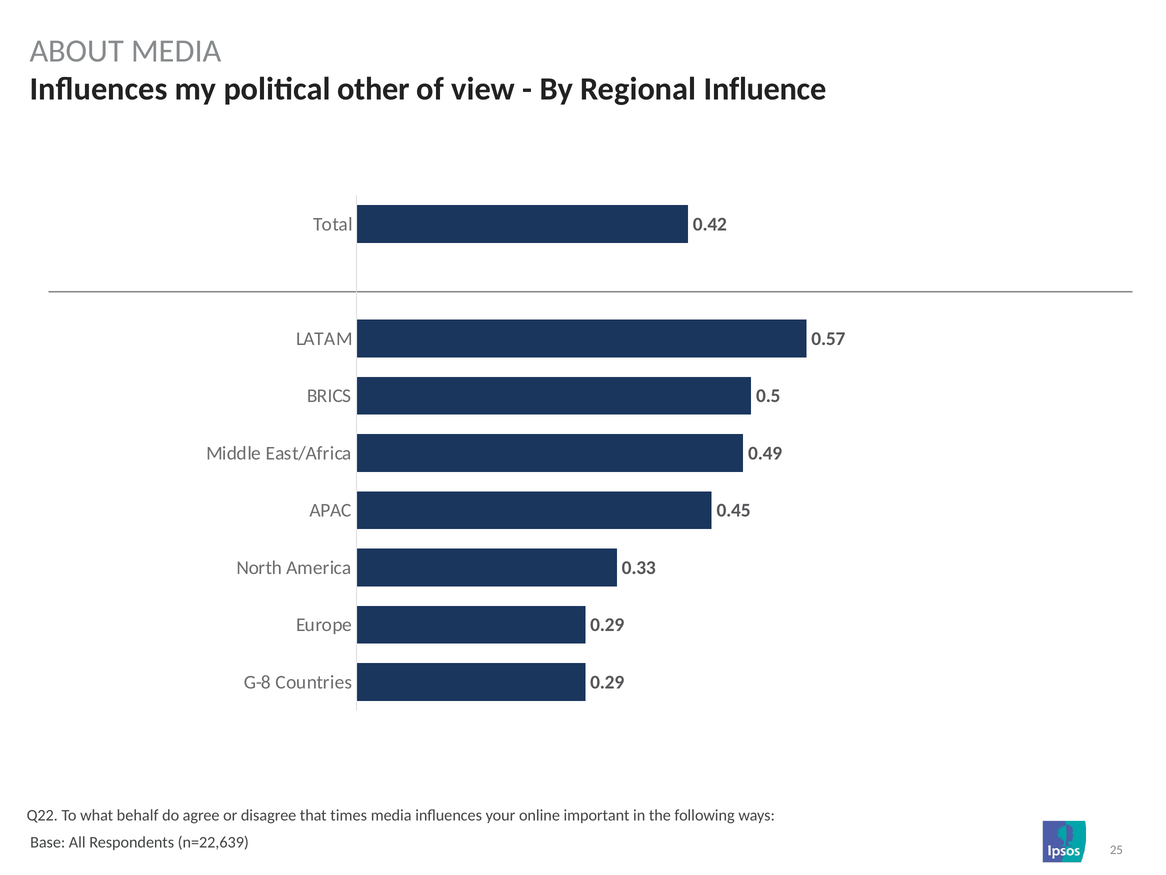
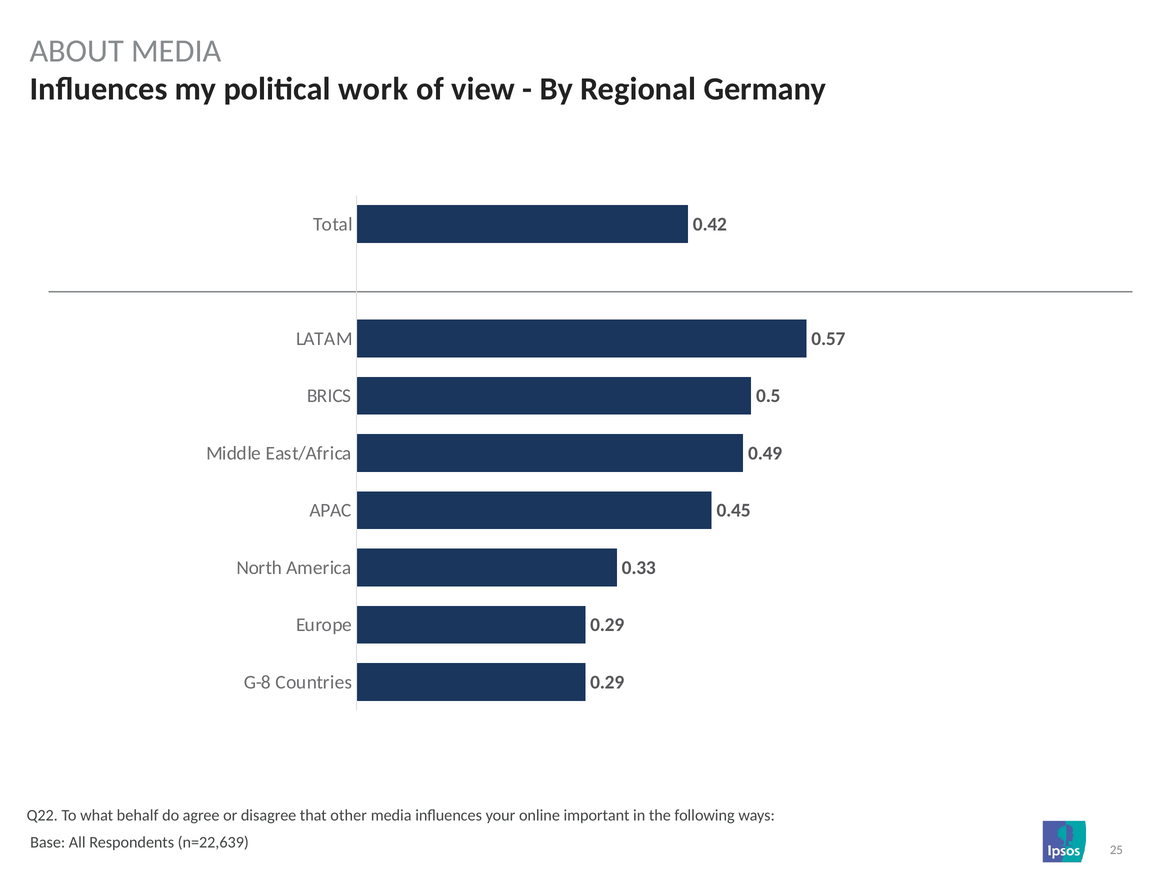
other: other -> work (373, 89)
Influence: Influence -> Germany (765, 89)
times: times -> other (349, 815)
